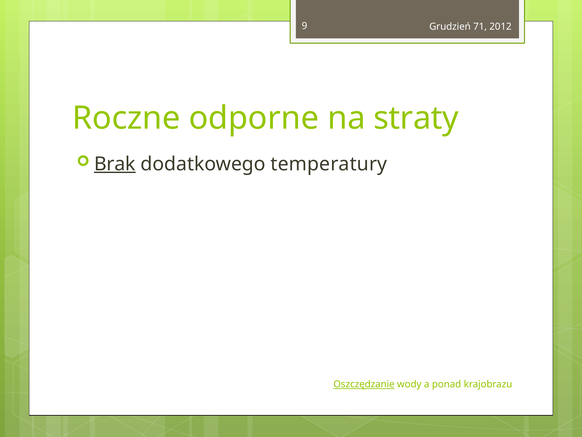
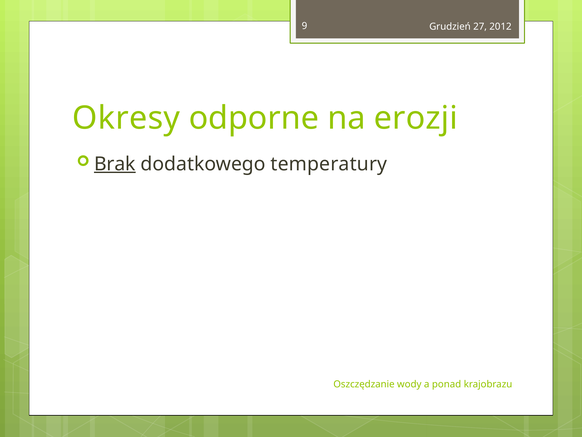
71: 71 -> 27 (480, 27)
Roczne: Roczne -> Okresy (126, 118)
straty: straty -> erozji (416, 118)
Oszczędzanie underline: present -> none (364, 384)
